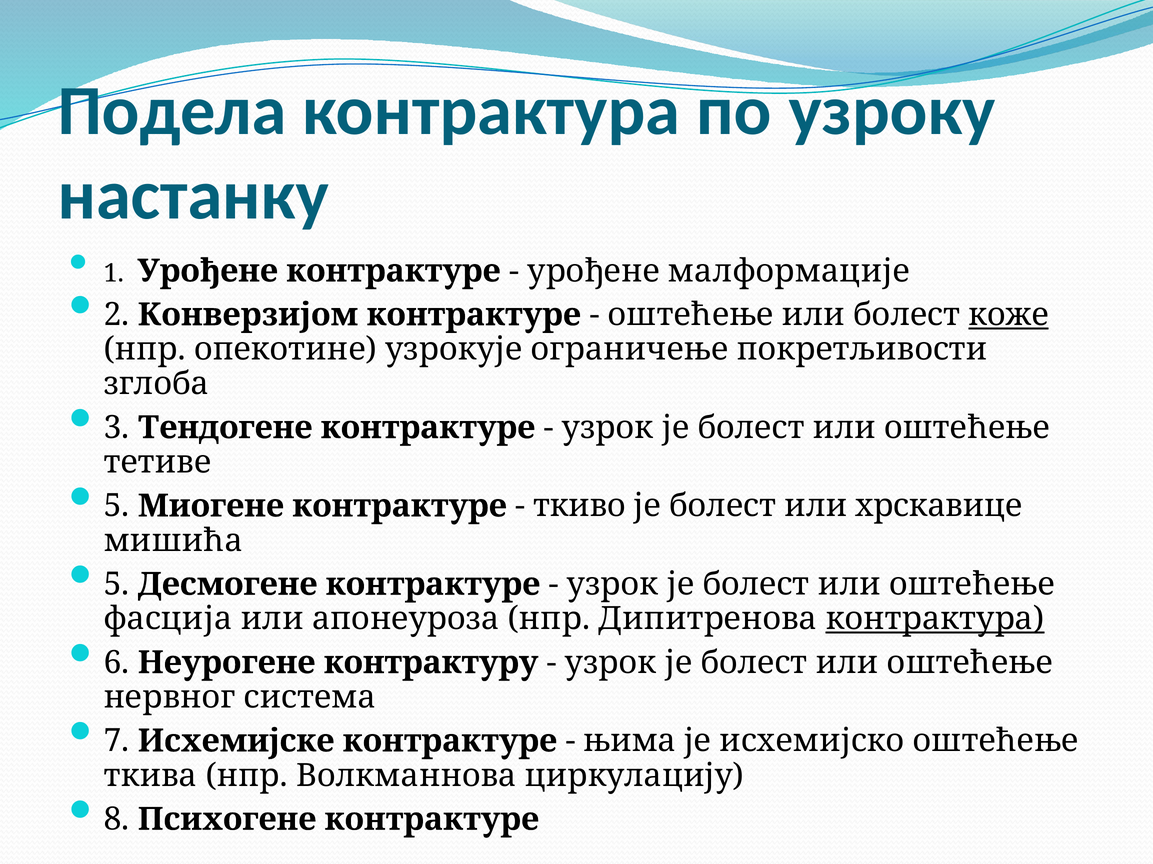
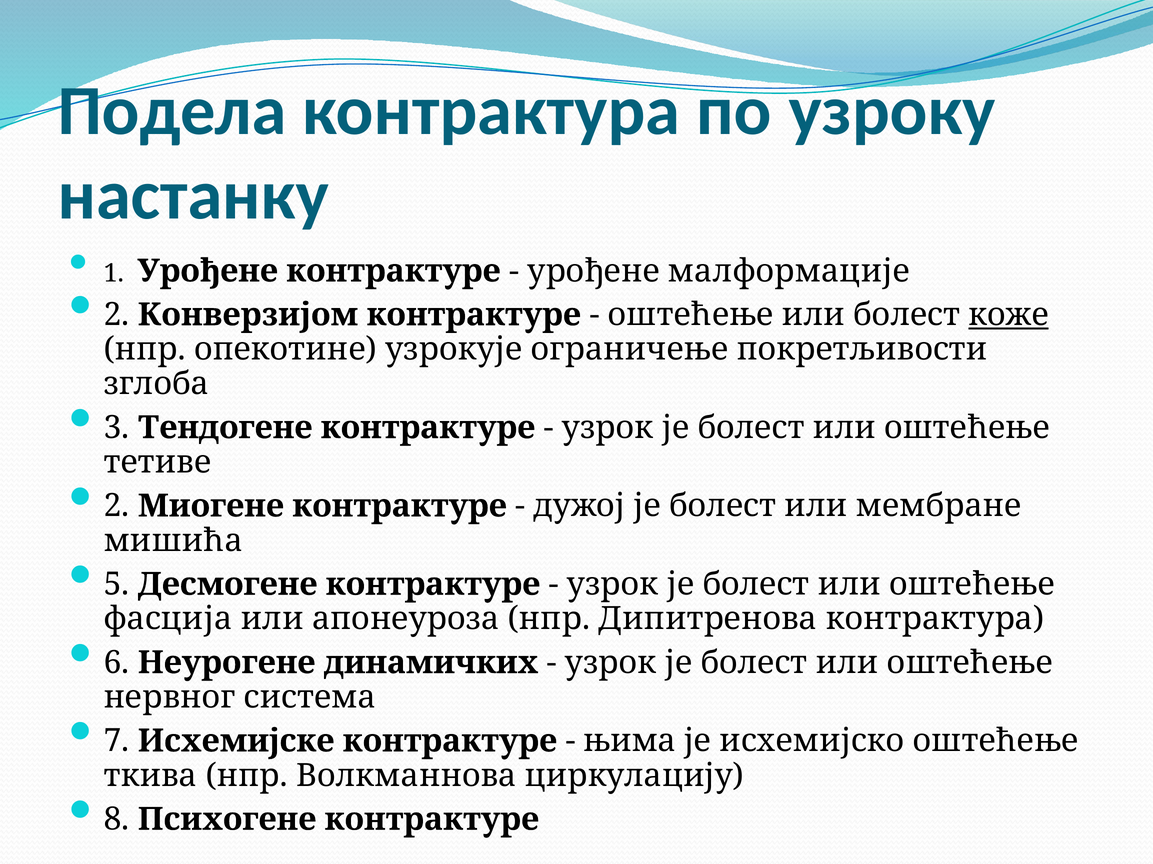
5: 5 -> 2 (117, 506)
ткиво: ткиво -> дужој (579, 506)
хрскавице: хрскавице -> мембране (939, 506)
контрактура underline: present -> none (935, 619)
контрактуру: контрактуру -> динамичких (431, 663)
